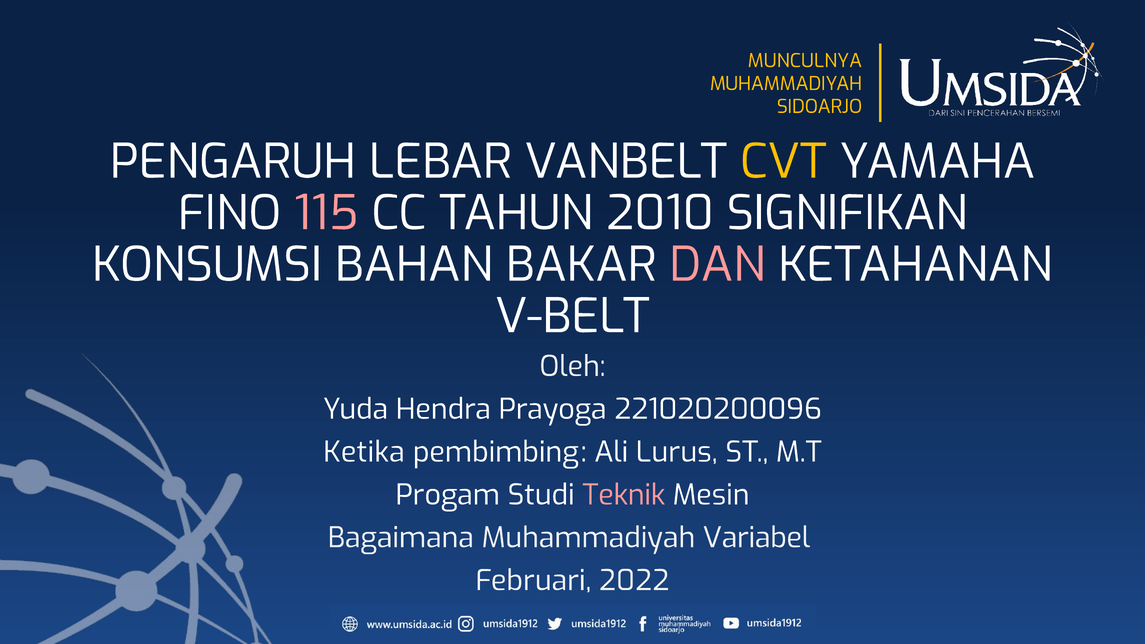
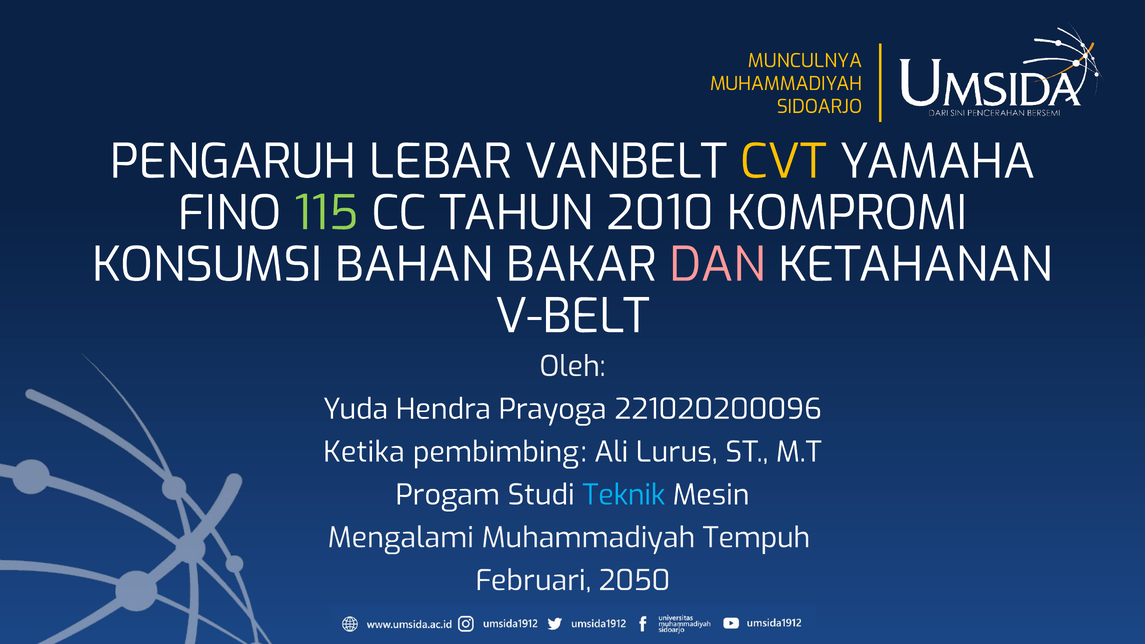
115 colour: pink -> light green (326, 213)
SIGNIFIKAN: SIGNIFIKAN -> KOMPROMI (847, 213)
Teknik colour: pink -> light blue (624, 495)
Bagaimana: Bagaimana -> Mengalami (401, 538)
Variabel: Variabel -> Tempuh (756, 538)
2022: 2022 -> 2050 (634, 581)
